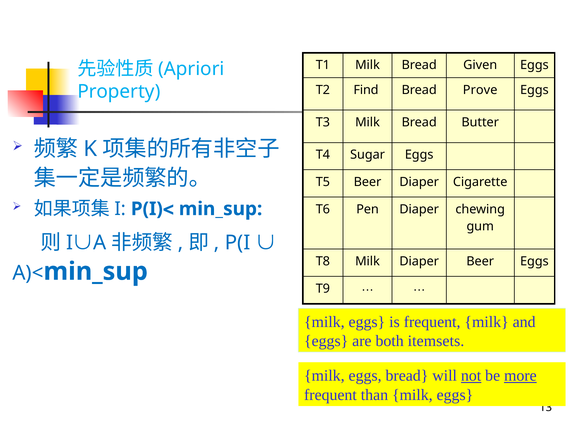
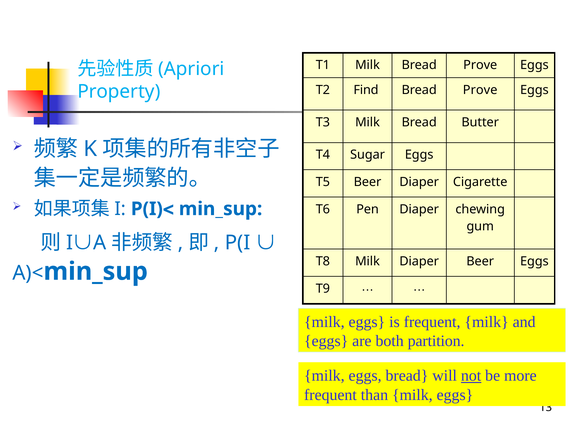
Milk Bread Given: Given -> Prove (480, 65)
itemsets: itemsets -> partition (436, 340)
more underline: present -> none (520, 375)
